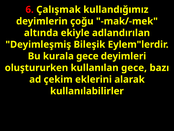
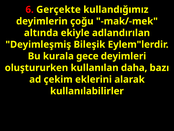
Çalışmak: Çalışmak -> Gerçekte (58, 10)
kullanılan gece: gece -> daha (134, 68)
